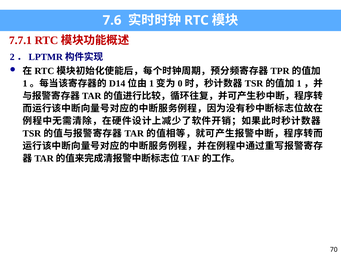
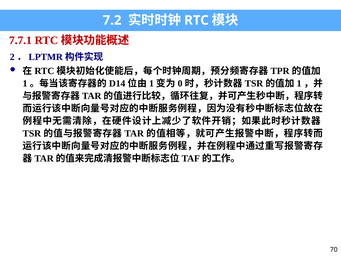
7.6: 7.6 -> 7.2 (112, 20)
